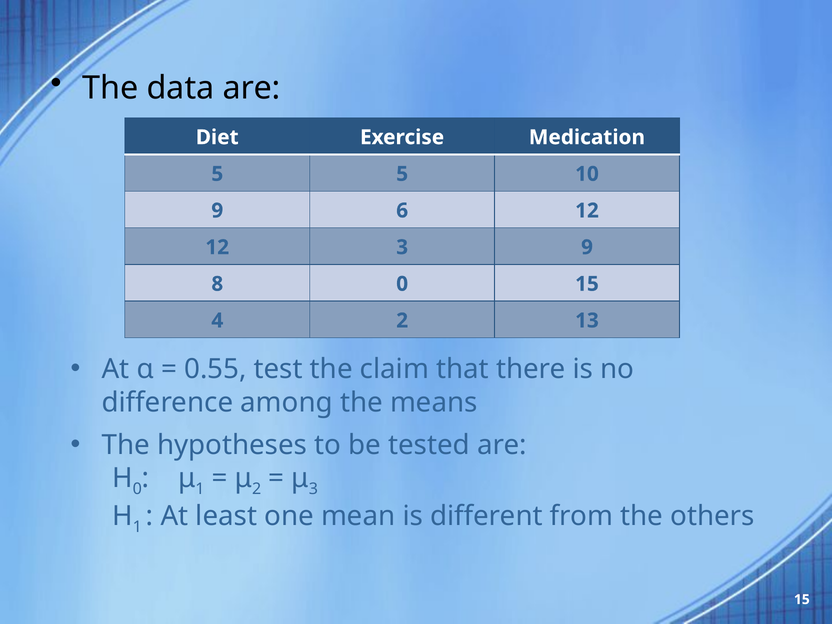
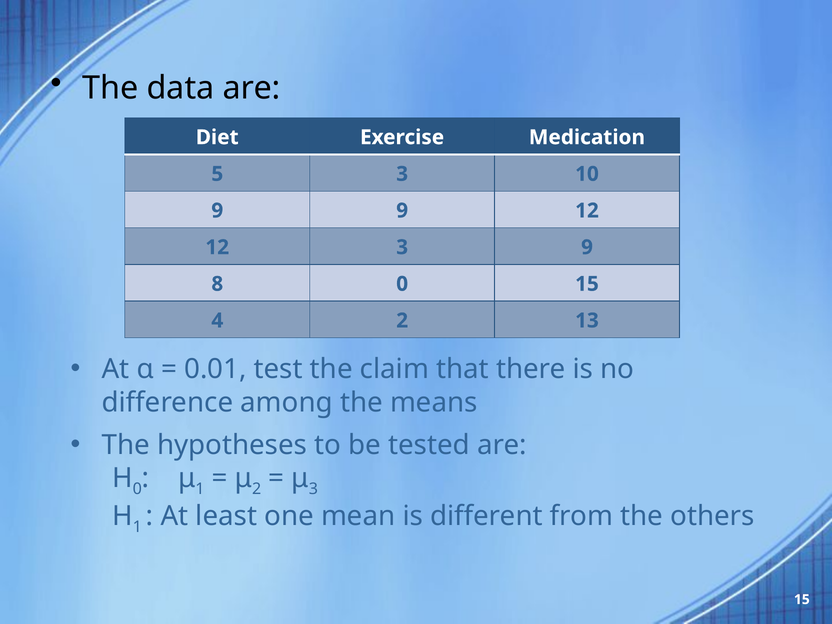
5 5: 5 -> 3 (402, 174)
9 6: 6 -> 9 (402, 211)
0.55: 0.55 -> 0.01 (215, 369)
